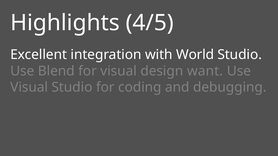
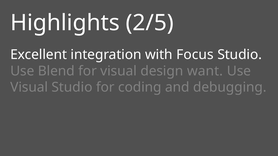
4/5: 4/5 -> 2/5 (150, 23)
World: World -> Focus (195, 55)
